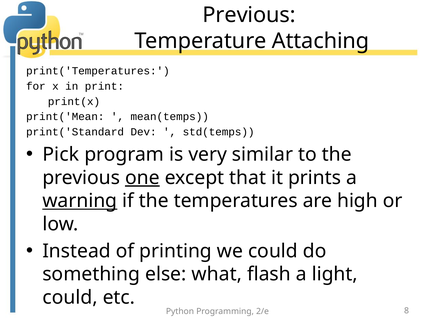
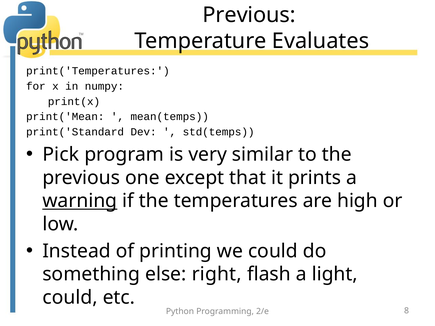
Attaching: Attaching -> Evaluates (321, 41)
print: print -> numpy (104, 86)
one underline: present -> none (142, 178)
what: what -> right (217, 274)
